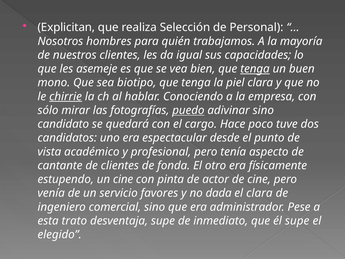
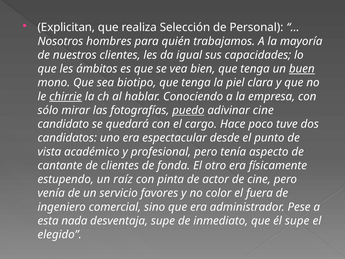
asemeje: asemeje -> ámbitos (97, 69)
tenga underline: present -> none (255, 69)
buen underline: none -> present (302, 69)
adivinar sino: sino -> cine (263, 110)
un cine: cine -> raíz (123, 179)
dada: dada -> color (219, 193)
el clara: clara -> fuera (259, 193)
trato: trato -> nada (74, 221)
